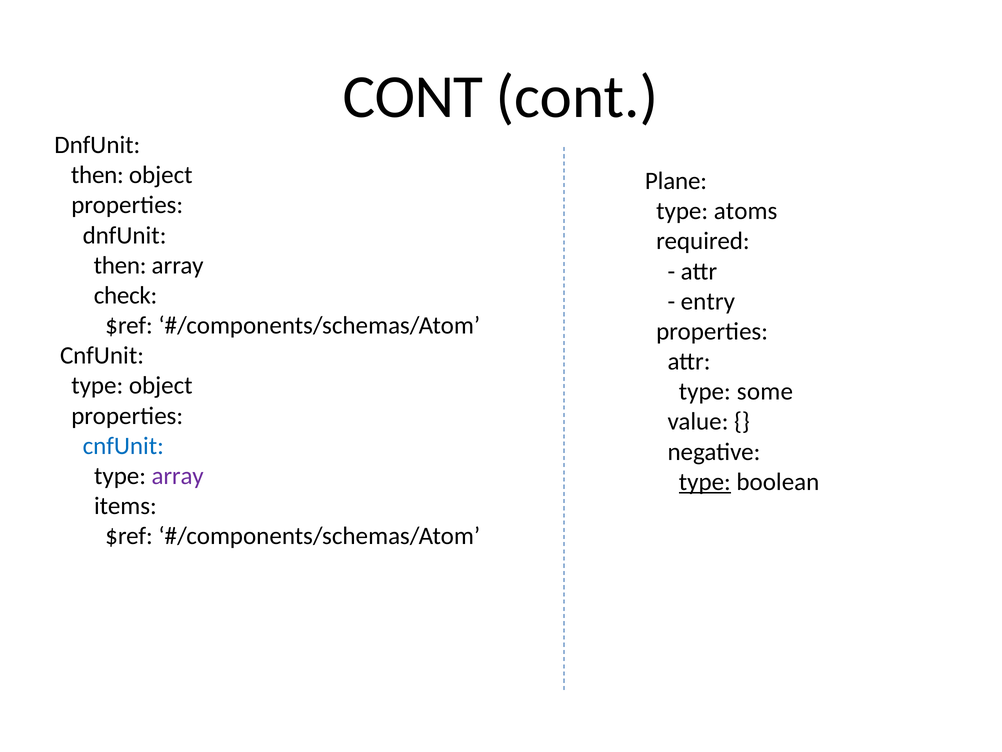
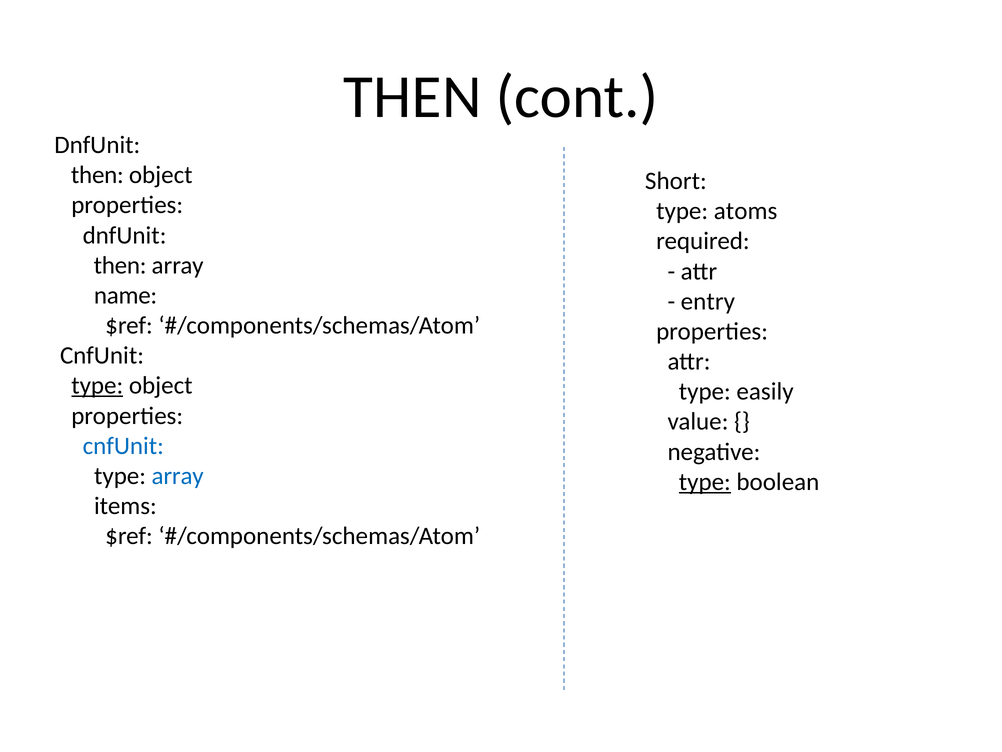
CONT: CONT -> THEN (412, 97)
Plane: Plane -> Short (676, 181)
check: check -> name (126, 295)
type underline: none -> present (97, 385)
some: some -> easily (765, 391)
array colour: purple -> blue (178, 476)
